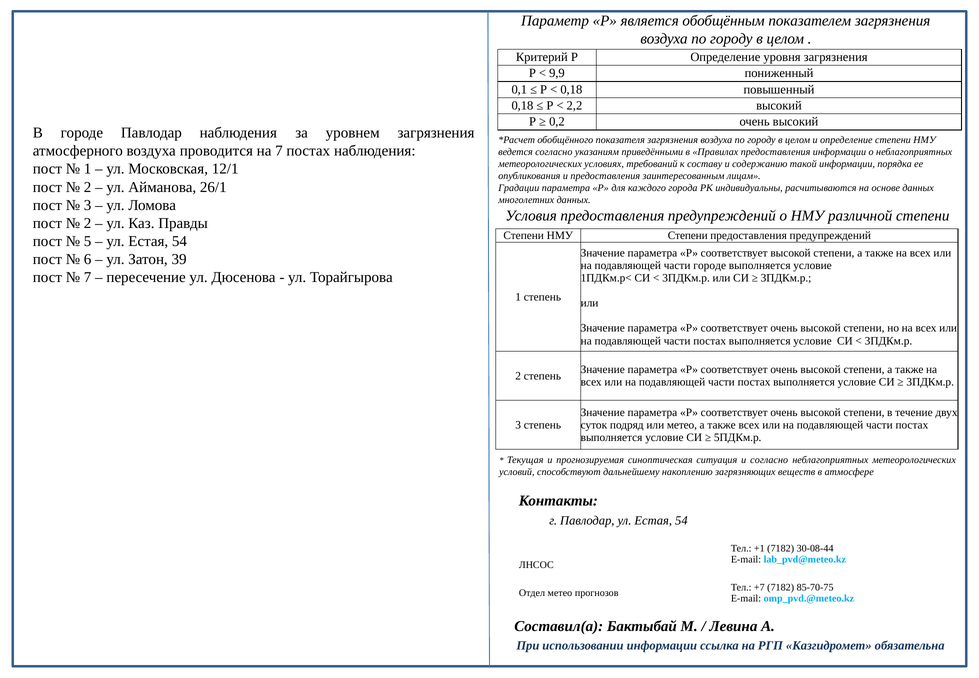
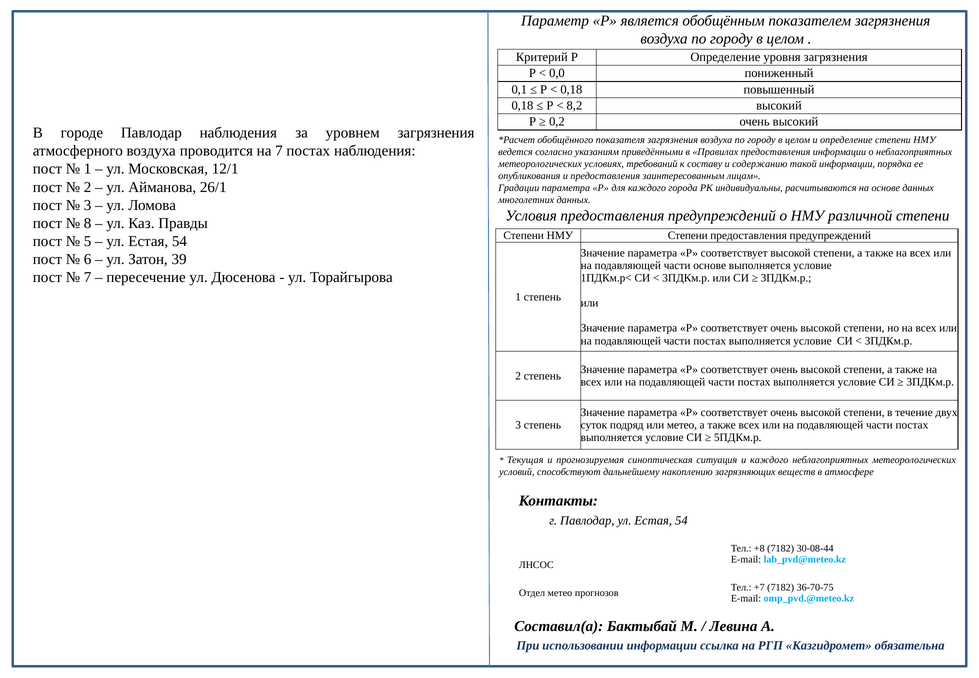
9,9: 9,9 -> 0,0 (557, 73)
2,2: 2,2 -> 8,2 (574, 106)
2: 2 -> 8 (88, 223)
части городе: городе -> основе (710, 266)
и согласно: согласно -> каждого (769, 460)
+1: +1 -> +8 (759, 548)
85-70-75: 85-70-75 -> 36-70-75 (815, 587)
